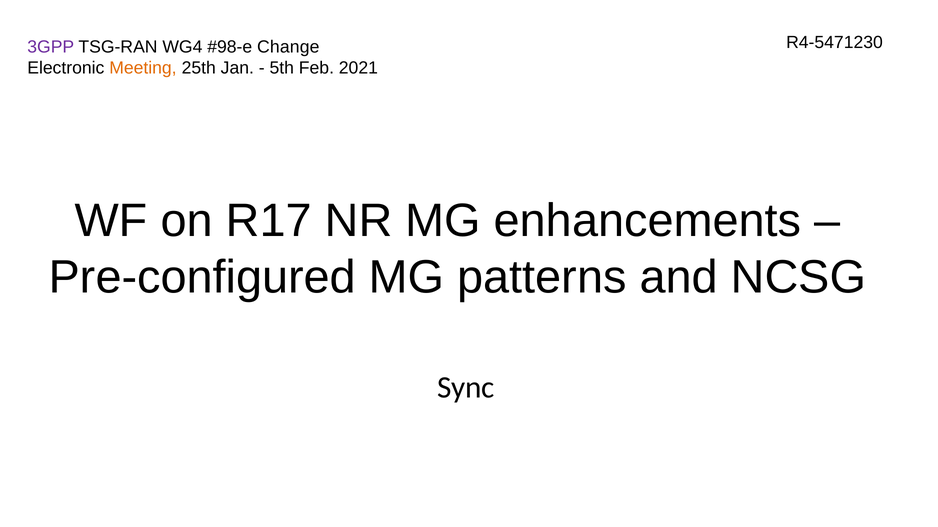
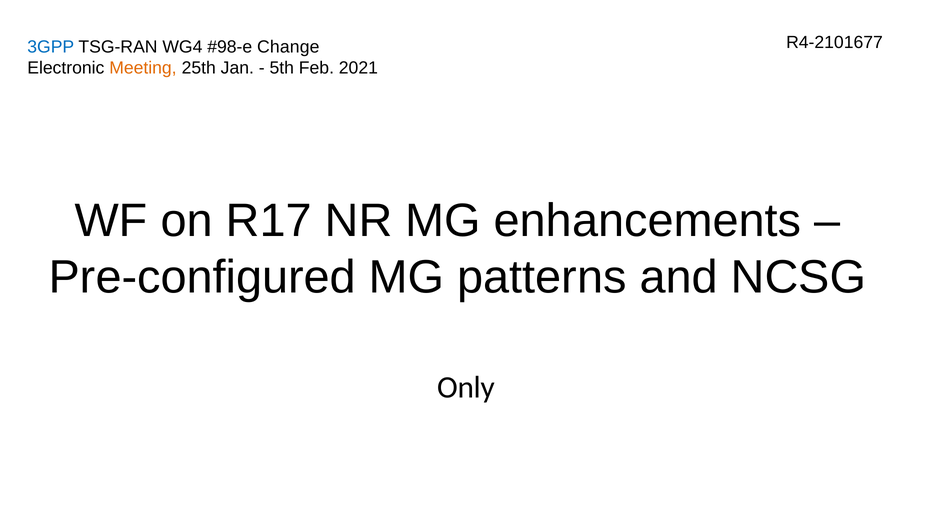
R4-5471230: R4-5471230 -> R4-2101677 (834, 42)
3GPP colour: purple -> blue (51, 47)
Sync: Sync -> Only (466, 388)
